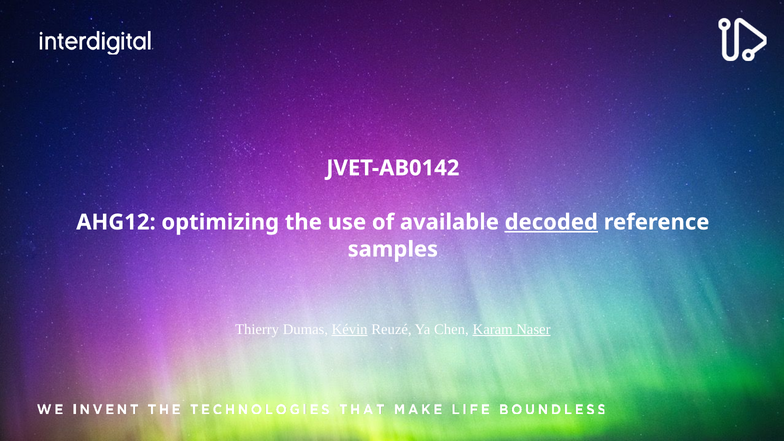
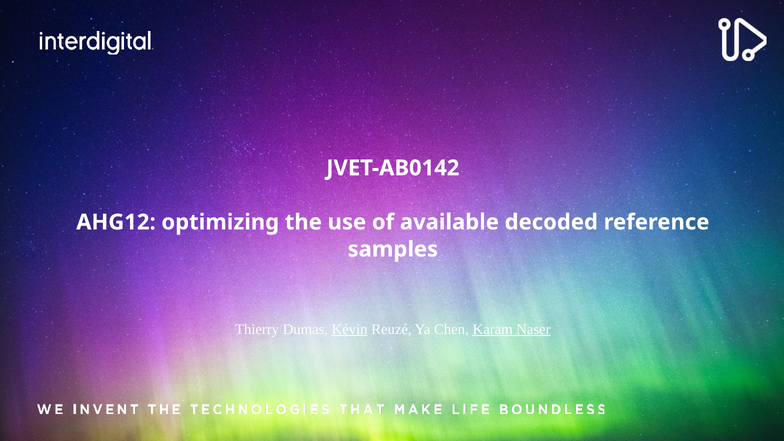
decoded underline: present -> none (551, 222)
